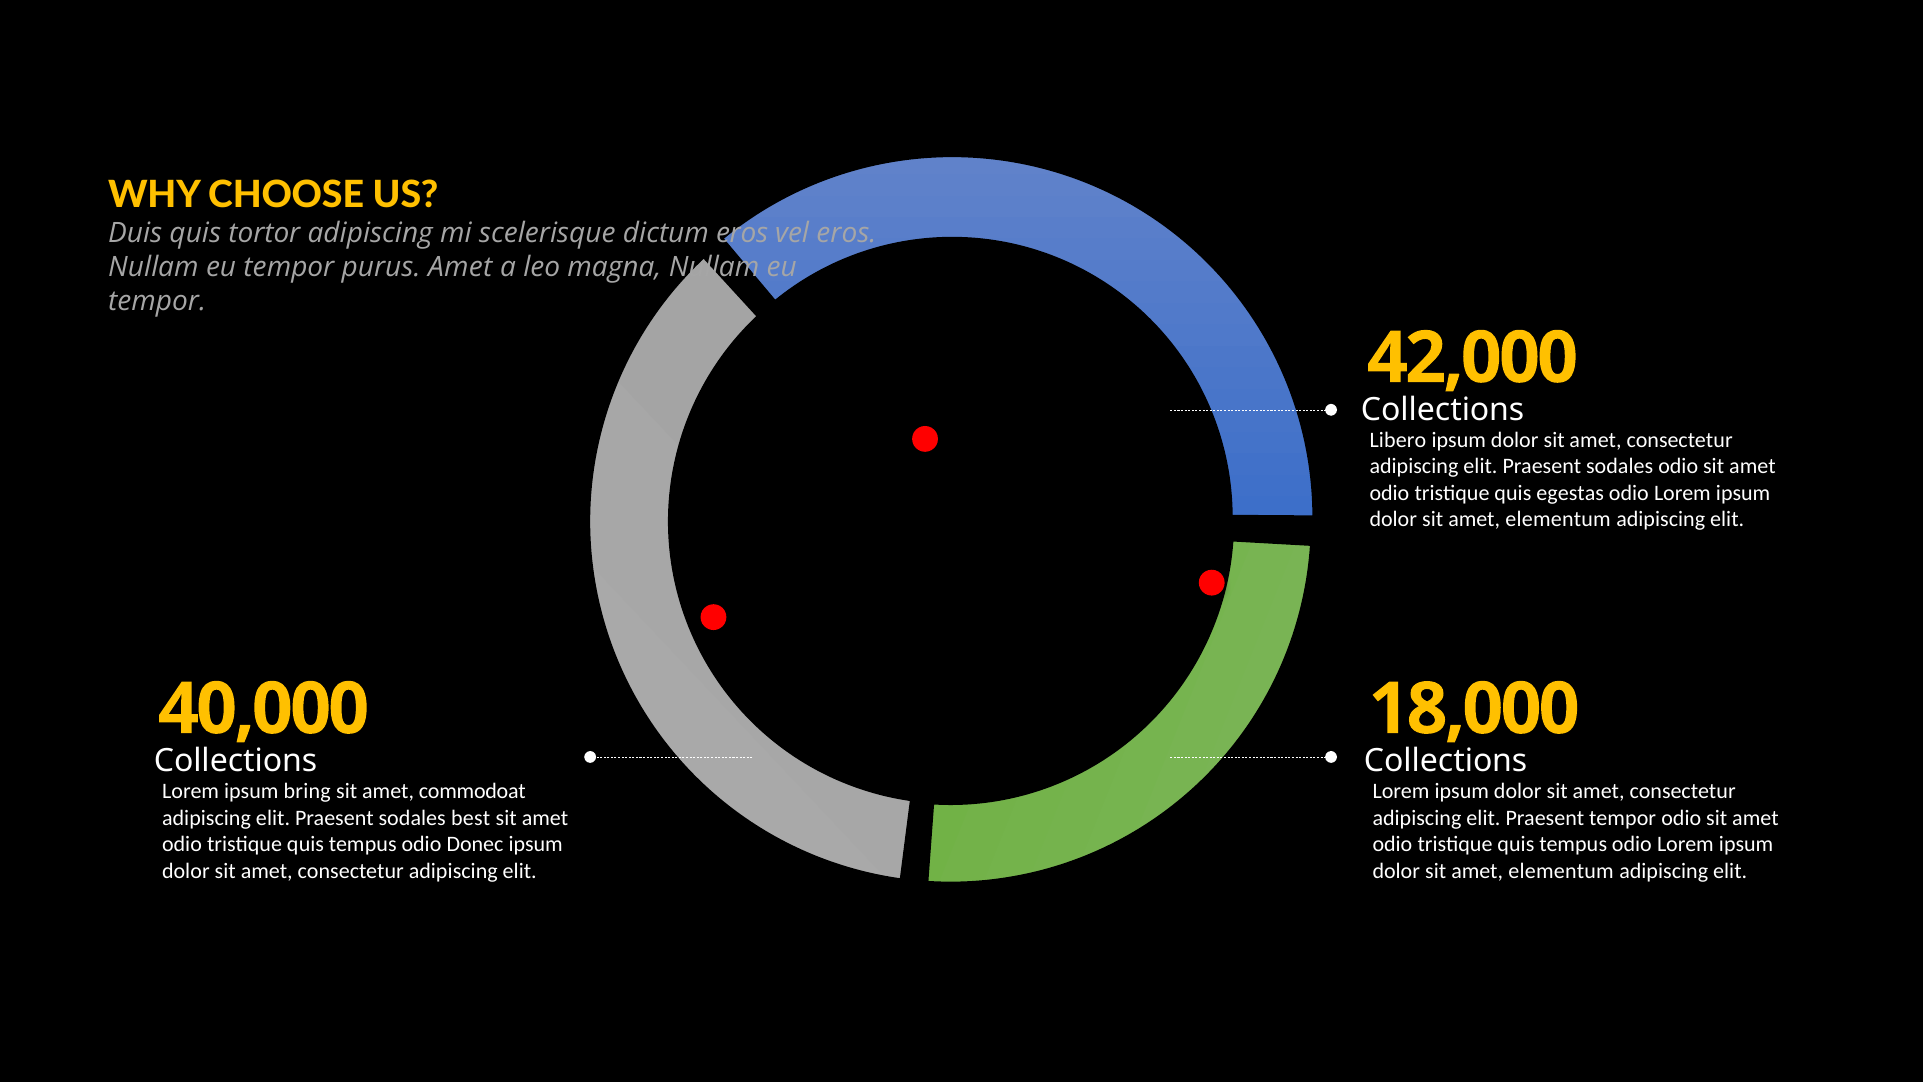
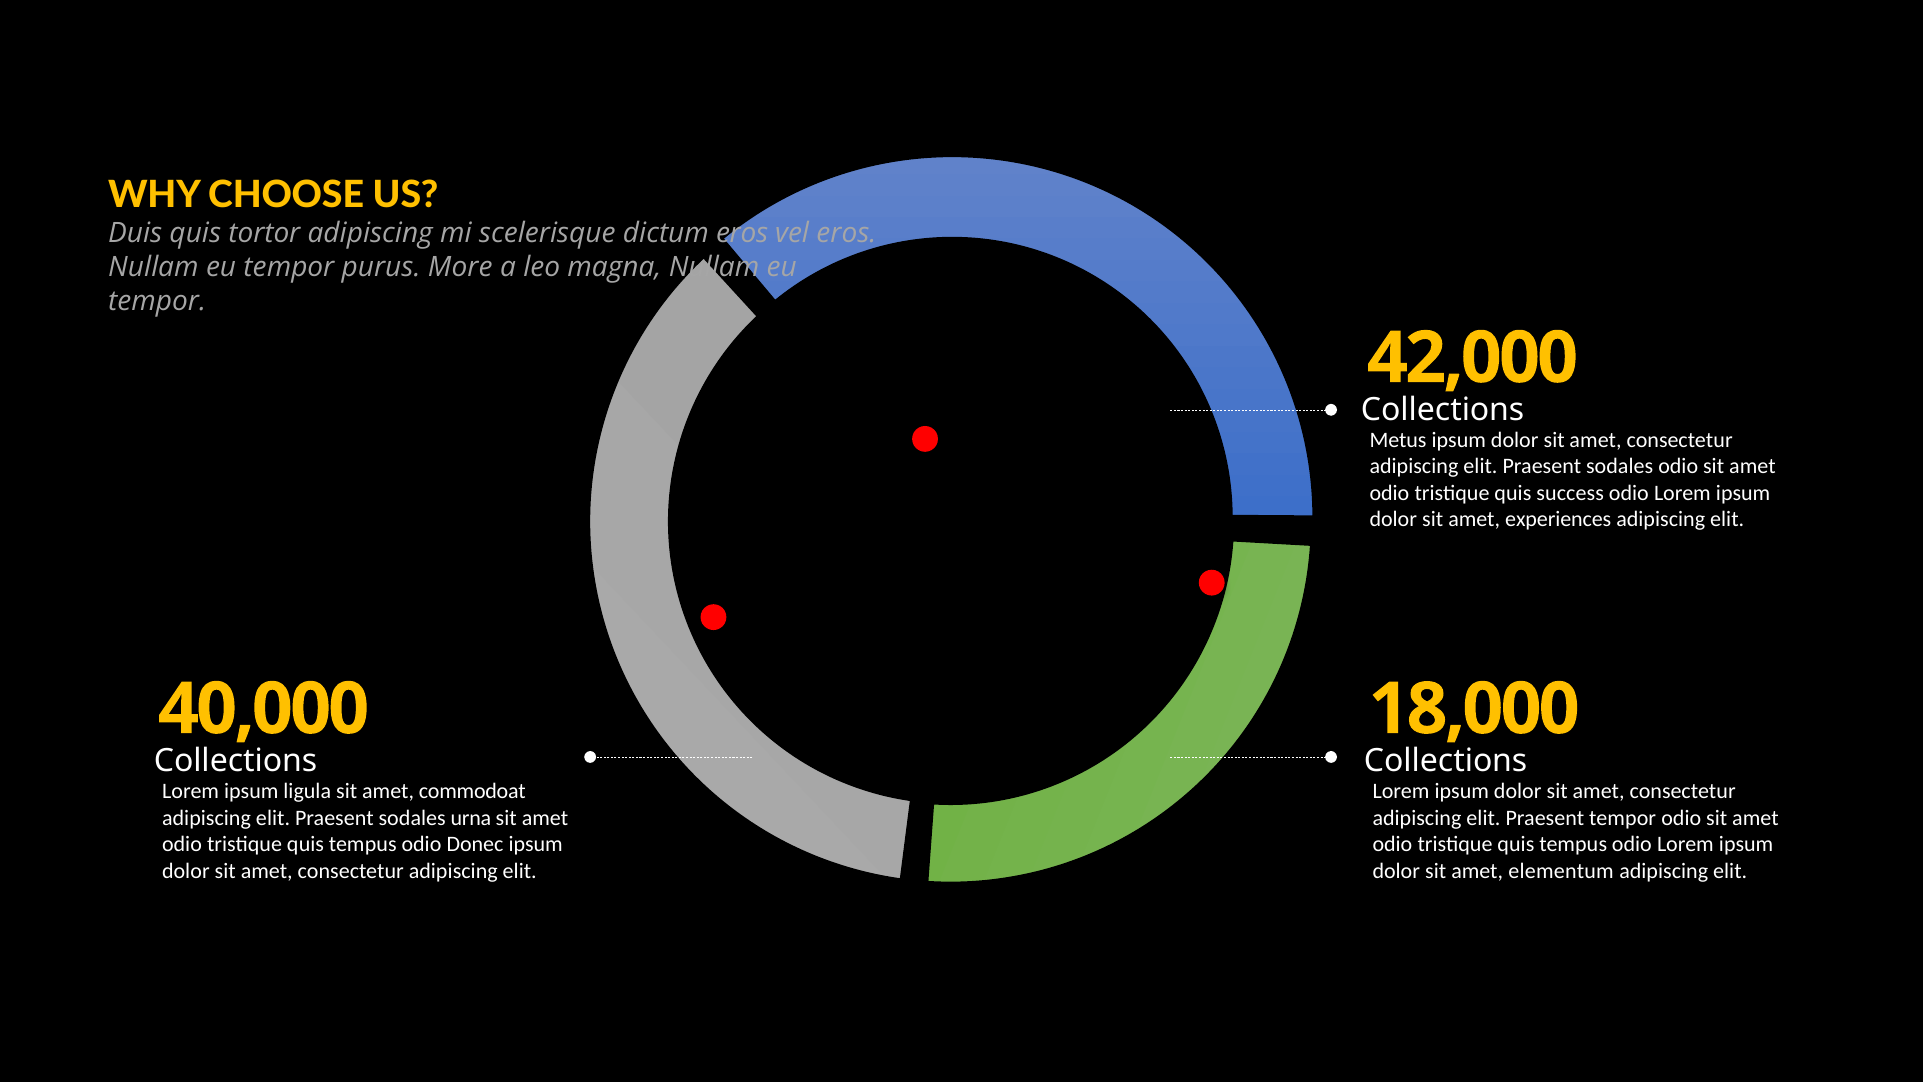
purus Amet: Amet -> More (460, 267)
Libero: Libero -> Metus (1398, 440)
egestas: egestas -> success (1570, 493)
elementum: elementum -> experiences (1558, 519)
bring: bring -> ligula (307, 791)
best: best -> urna (471, 818)
